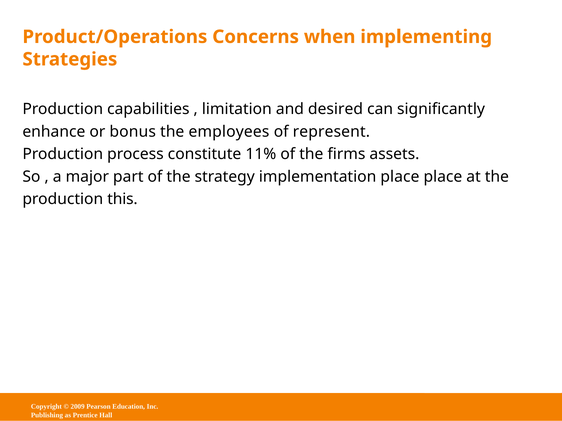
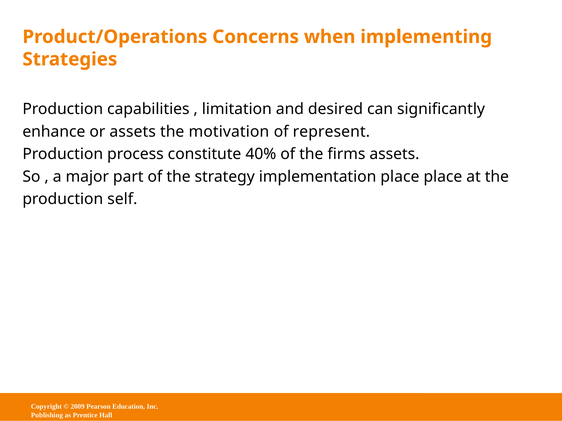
or bonus: bonus -> assets (133, 132)
employees: employees -> motivation (229, 132)
11%: 11% -> 40% (261, 154)
this: this -> self (122, 199)
